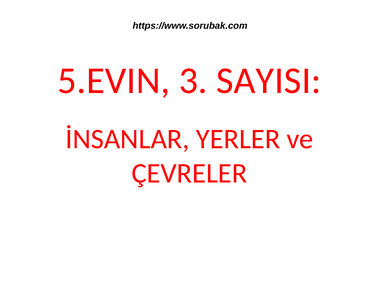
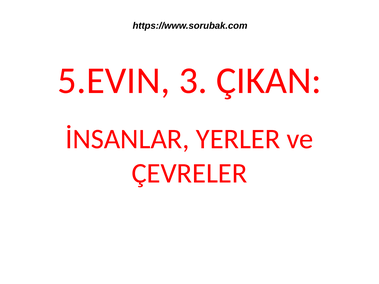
SAYISI: SAYISI -> ÇIKAN (269, 81)
